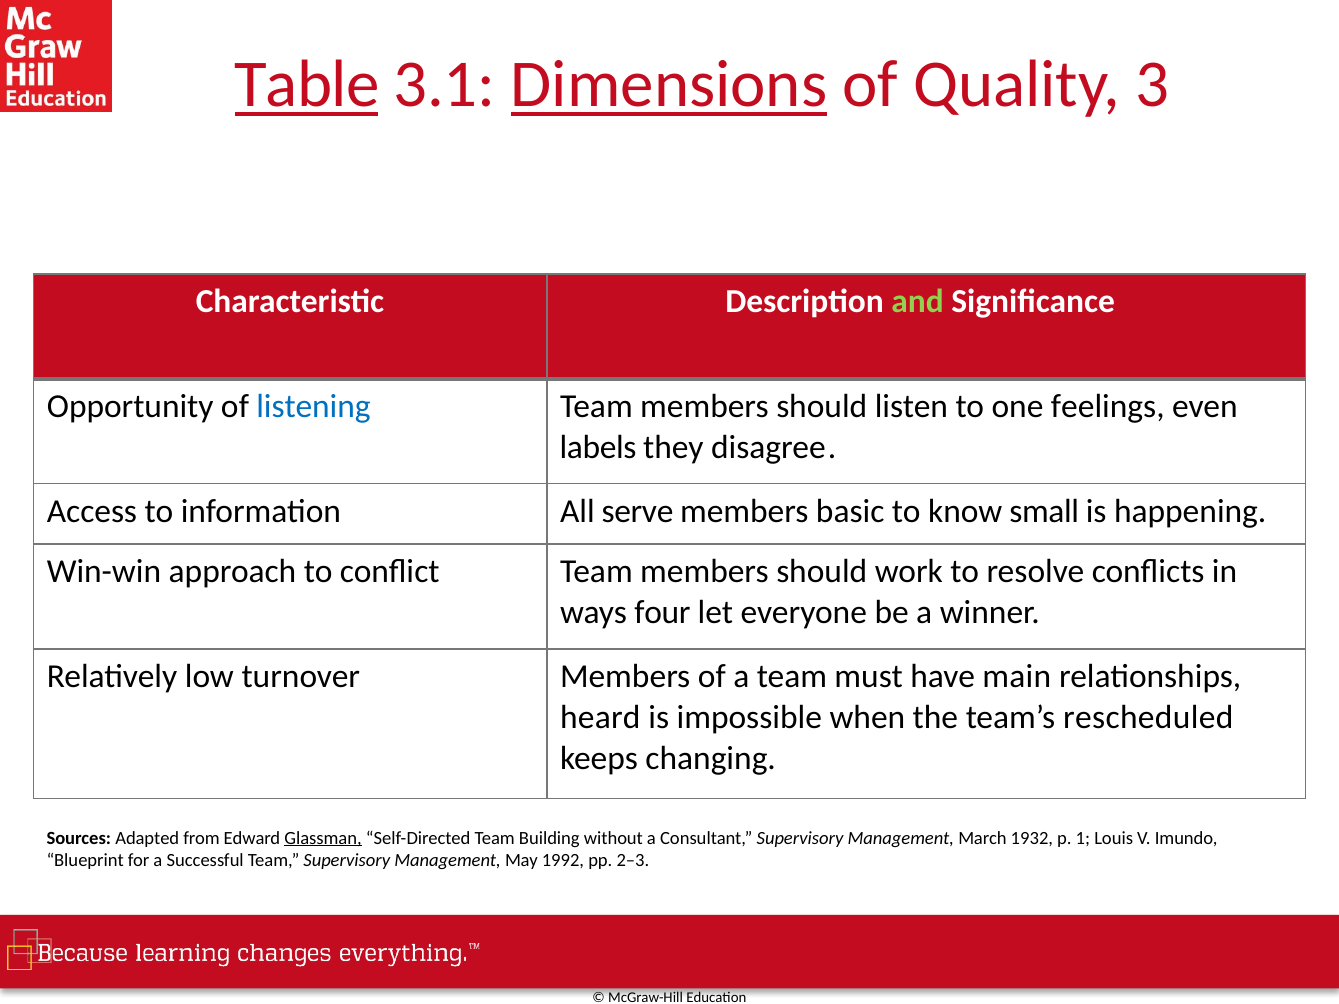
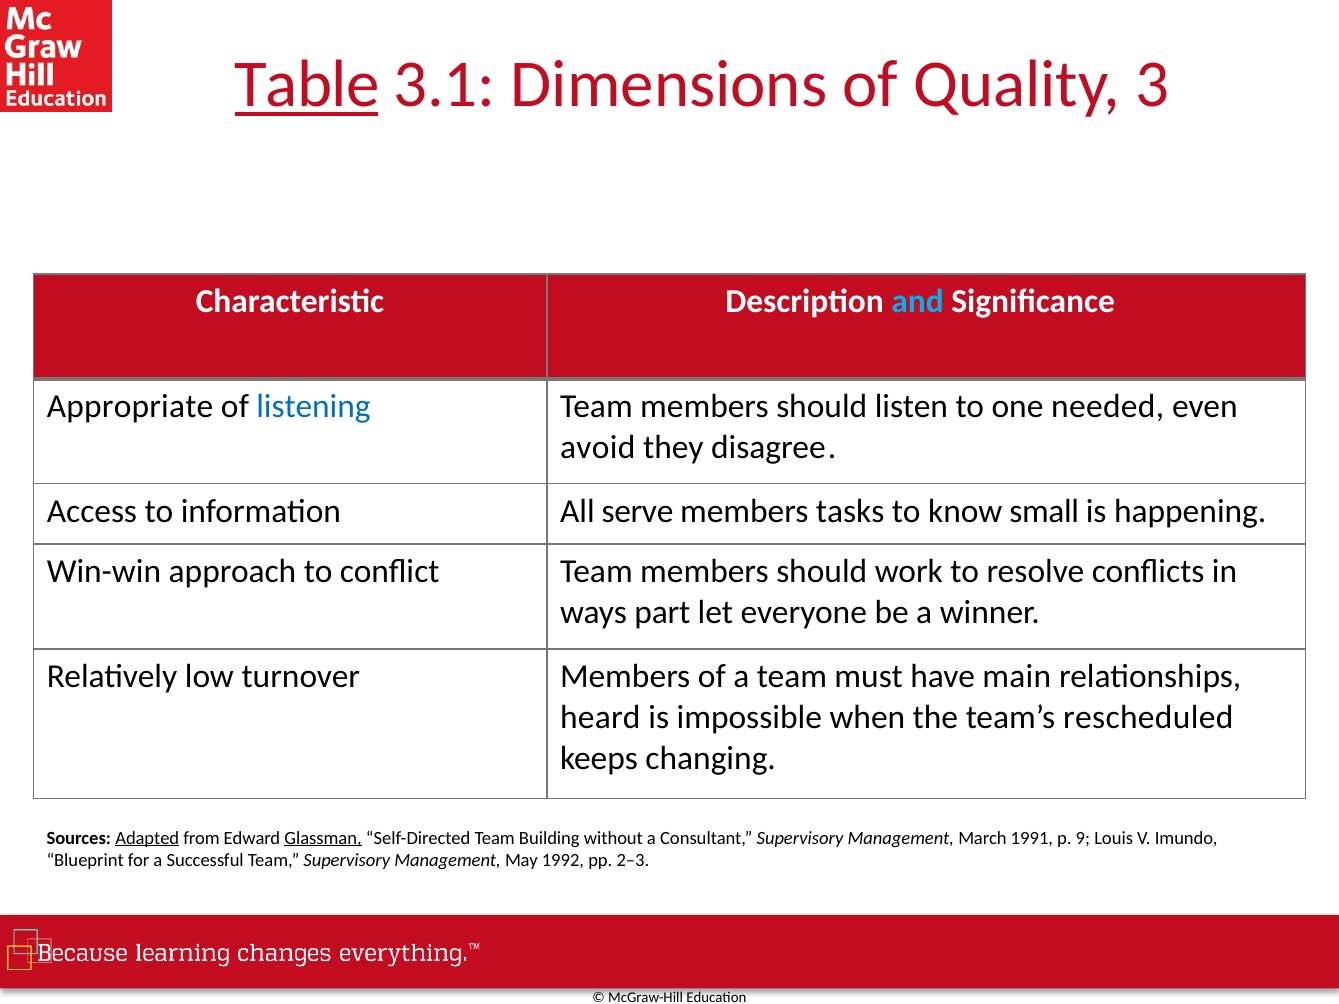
Dimensions underline: present -> none (669, 85)
and colour: light green -> light blue (918, 302)
Opportunity: Opportunity -> Appropriate (130, 407)
feelings: feelings -> needed (1108, 407)
labels: labels -> avoid (598, 447)
basic: basic -> tasks (850, 511)
four: four -> part (662, 613)
Adapted underline: none -> present (147, 838)
1932: 1932 -> 1991 (1032, 838)
1: 1 -> 9 (1083, 838)
